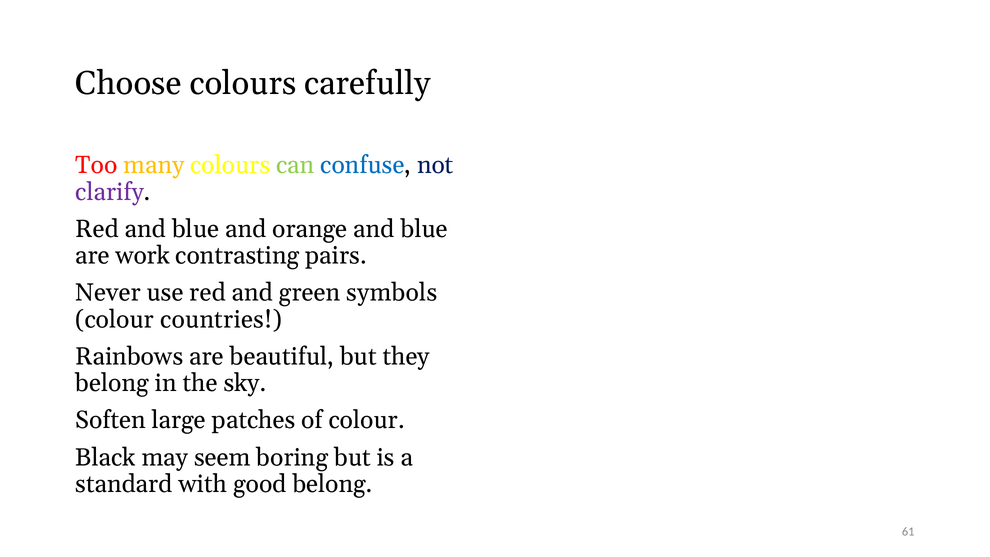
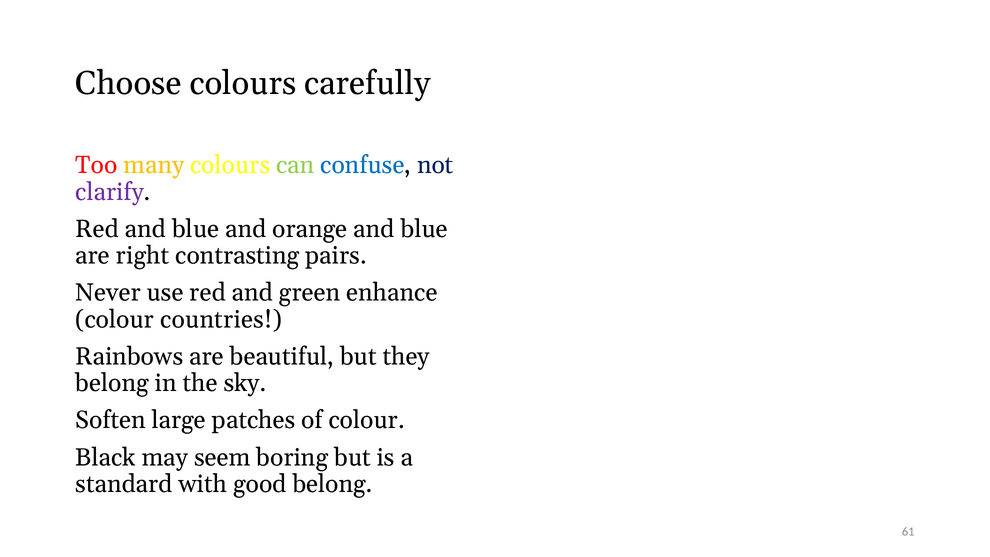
work: work -> right (143, 256)
symbols: symbols -> enhance (392, 293)
